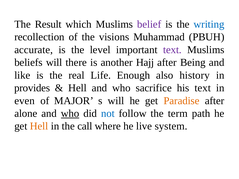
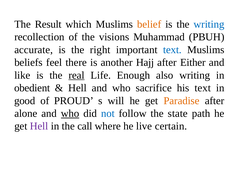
belief colour: purple -> orange (149, 24)
level: level -> right (100, 50)
text colour: purple -> blue (172, 50)
beliefs will: will -> feel (54, 63)
Being: Being -> Either (193, 63)
real underline: none -> present (77, 75)
also history: history -> writing (195, 75)
provides: provides -> obedient (32, 88)
even: even -> good (25, 101)
MAJOR: MAJOR -> PROUD (74, 101)
term: term -> state (178, 114)
Hell colour: orange -> purple (39, 126)
system: system -> certain (171, 126)
